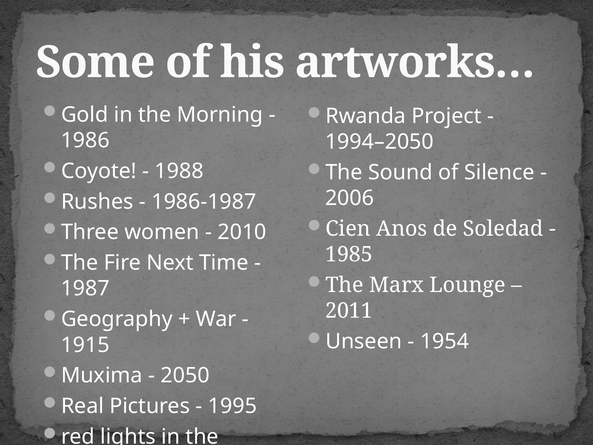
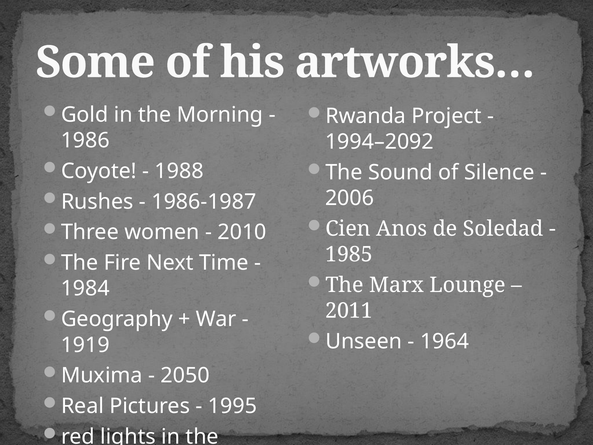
1994–2050: 1994–2050 -> 1994–2092 (379, 142)
1987: 1987 -> 1984 (85, 288)
1954: 1954 -> 1964 (445, 341)
1915: 1915 -> 1919 (85, 345)
